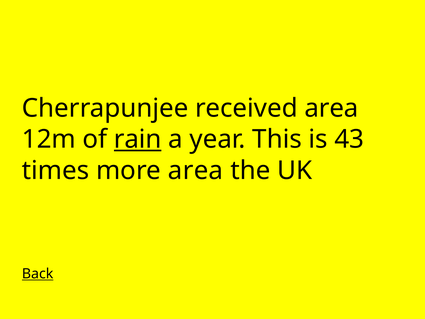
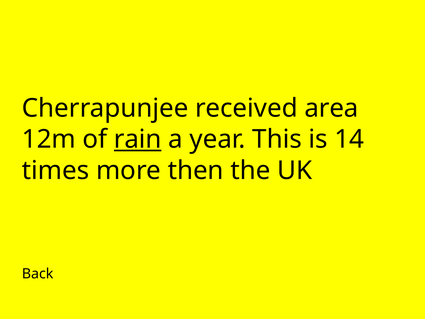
43: 43 -> 14 (349, 139)
more area: area -> then (196, 170)
Back underline: present -> none (38, 274)
